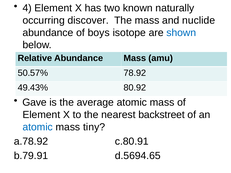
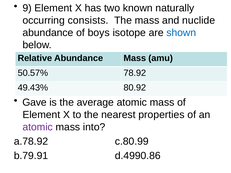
4: 4 -> 9 (27, 8)
discover: discover -> consists (88, 20)
backstreet: backstreet -> properties (161, 115)
atomic colour: blue -> purple (38, 127)
tiny: tiny -> into (94, 127)
c.80.91: c.80.91 -> c.80.99 (132, 142)
d.5694.65: d.5694.65 -> d.4990.86 (138, 156)
